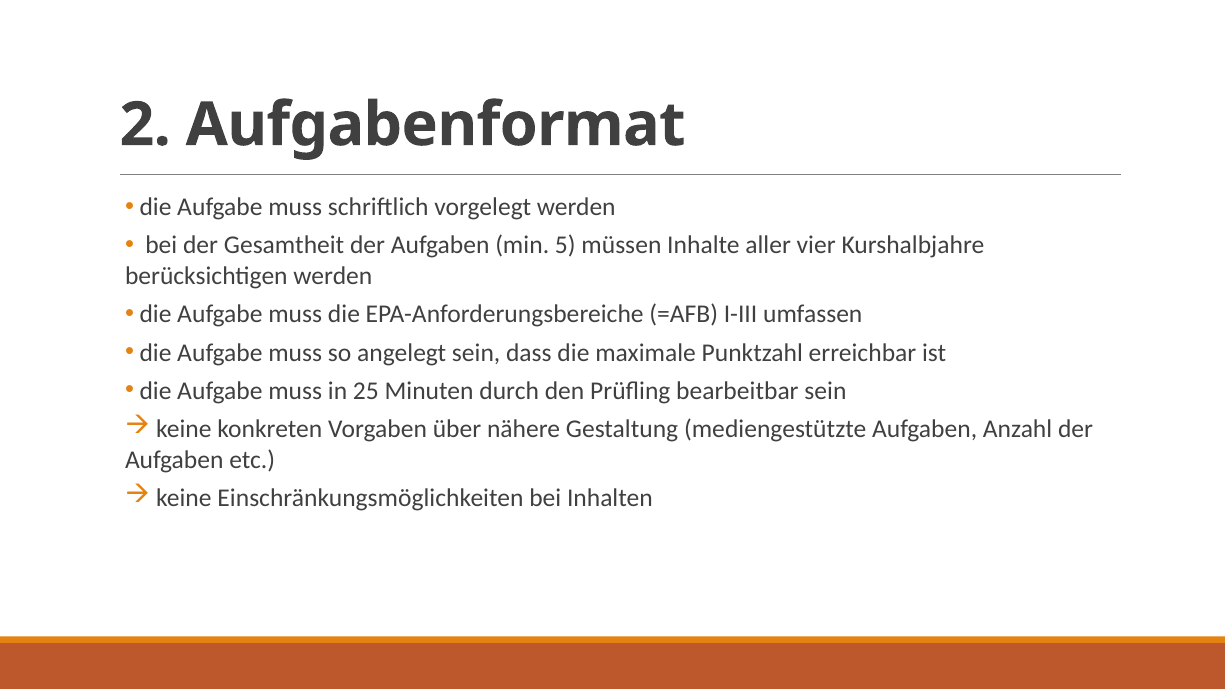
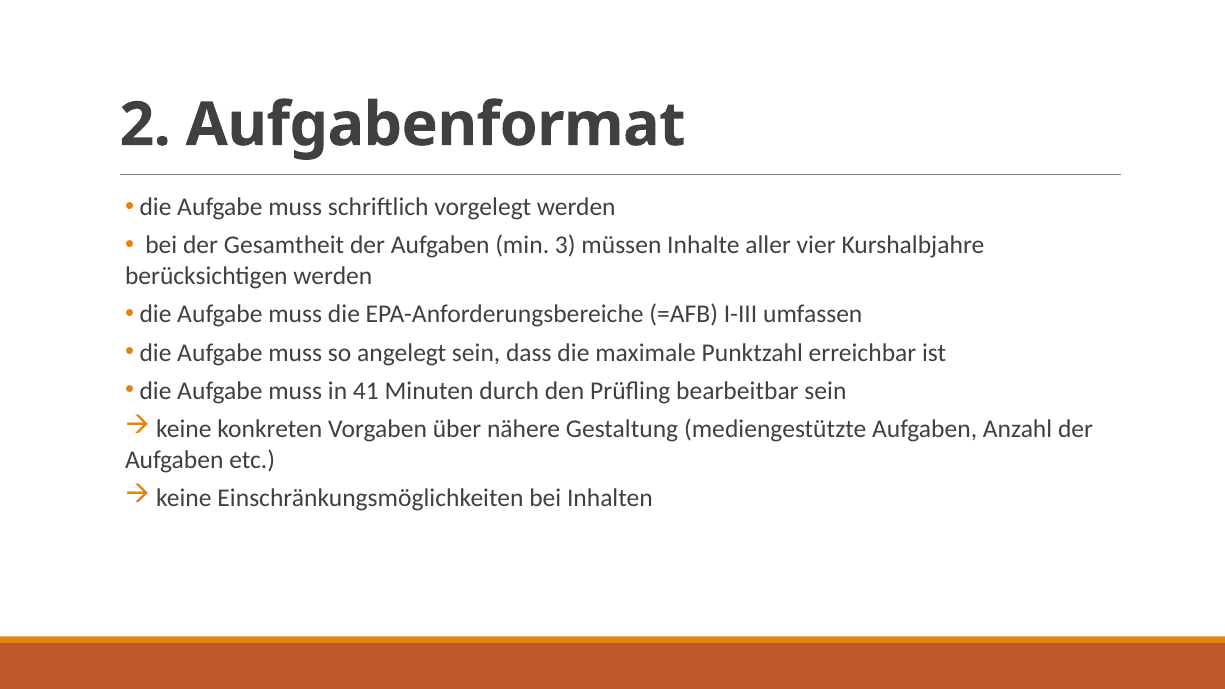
5: 5 -> 3 (565, 245)
25: 25 -> 41 (366, 391)
